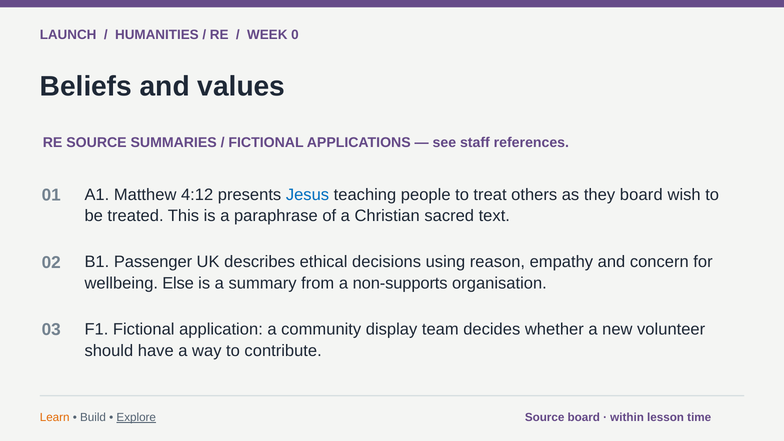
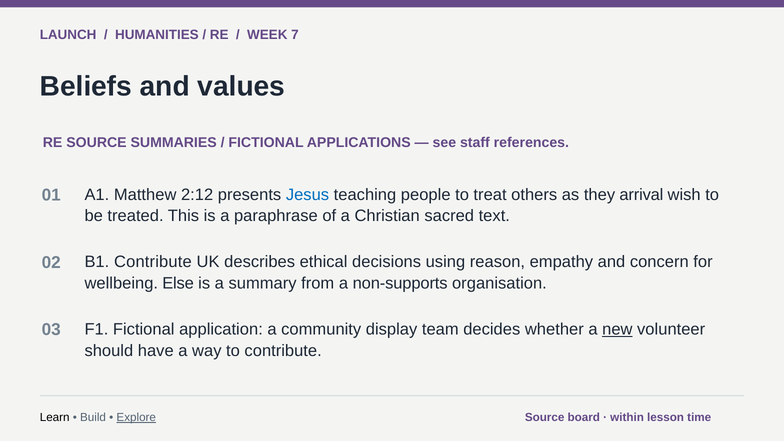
0: 0 -> 7 (295, 35)
4:12: 4:12 -> 2:12 (197, 195)
they board: board -> arrival (641, 195)
B1 Passenger: Passenger -> Contribute (153, 262)
new underline: none -> present (617, 329)
Learn colour: orange -> black (55, 417)
